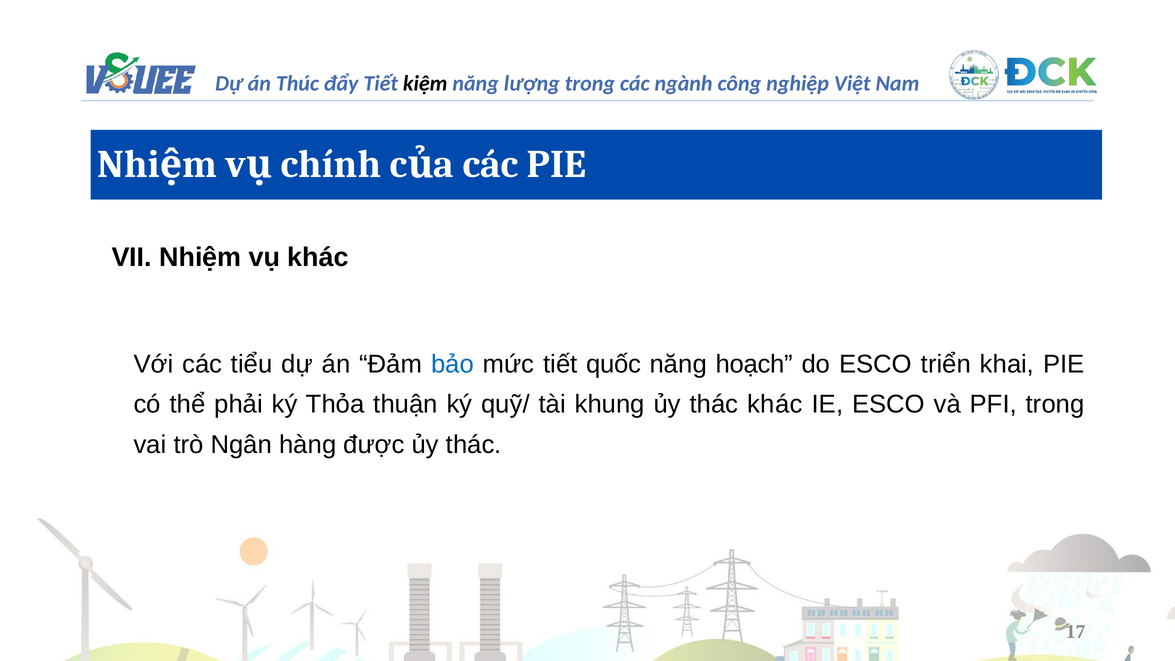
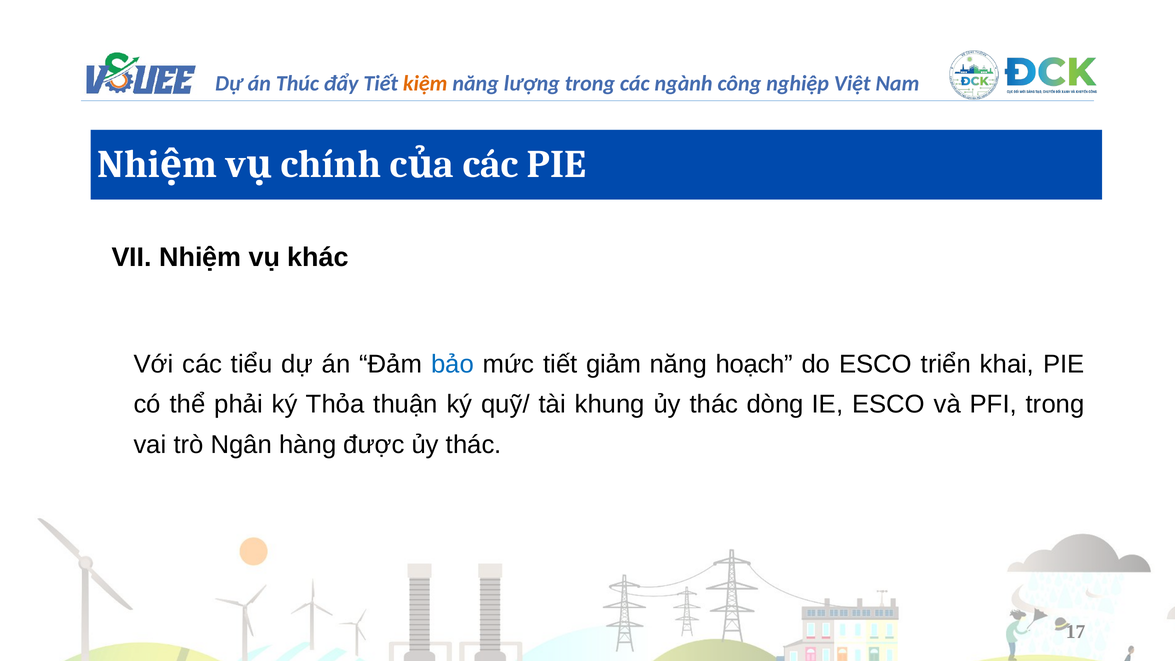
kiệm colour: black -> orange (425, 83)
quốc: quốc -> giảm (614, 364)
thác khác: khác -> dòng (775, 404)
